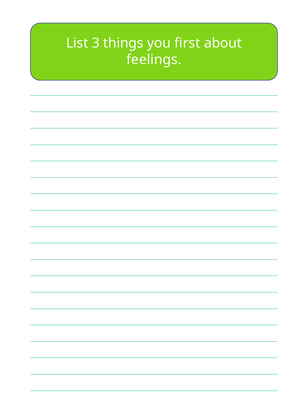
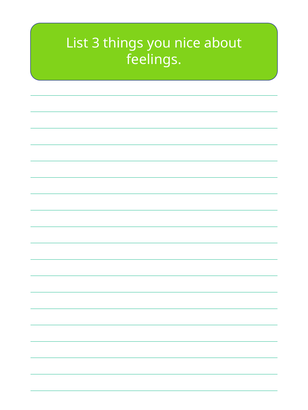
first: first -> nice (187, 43)
